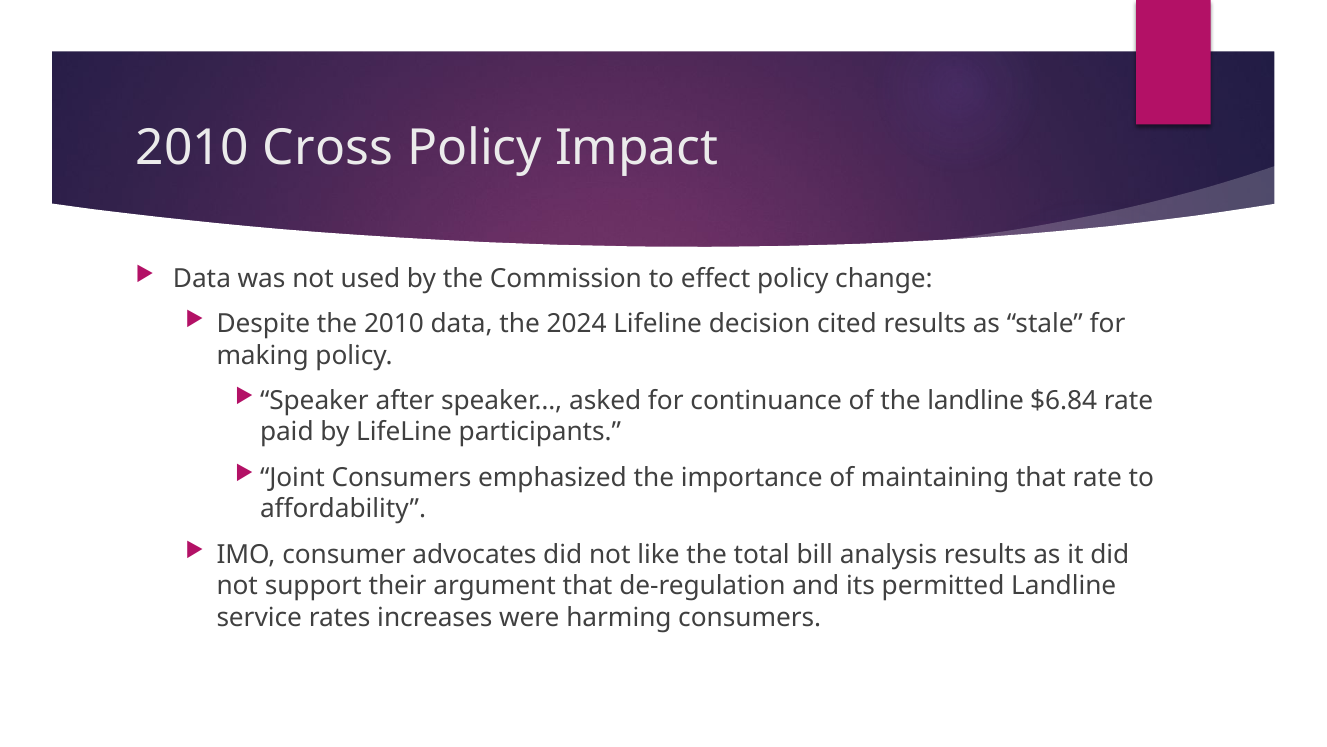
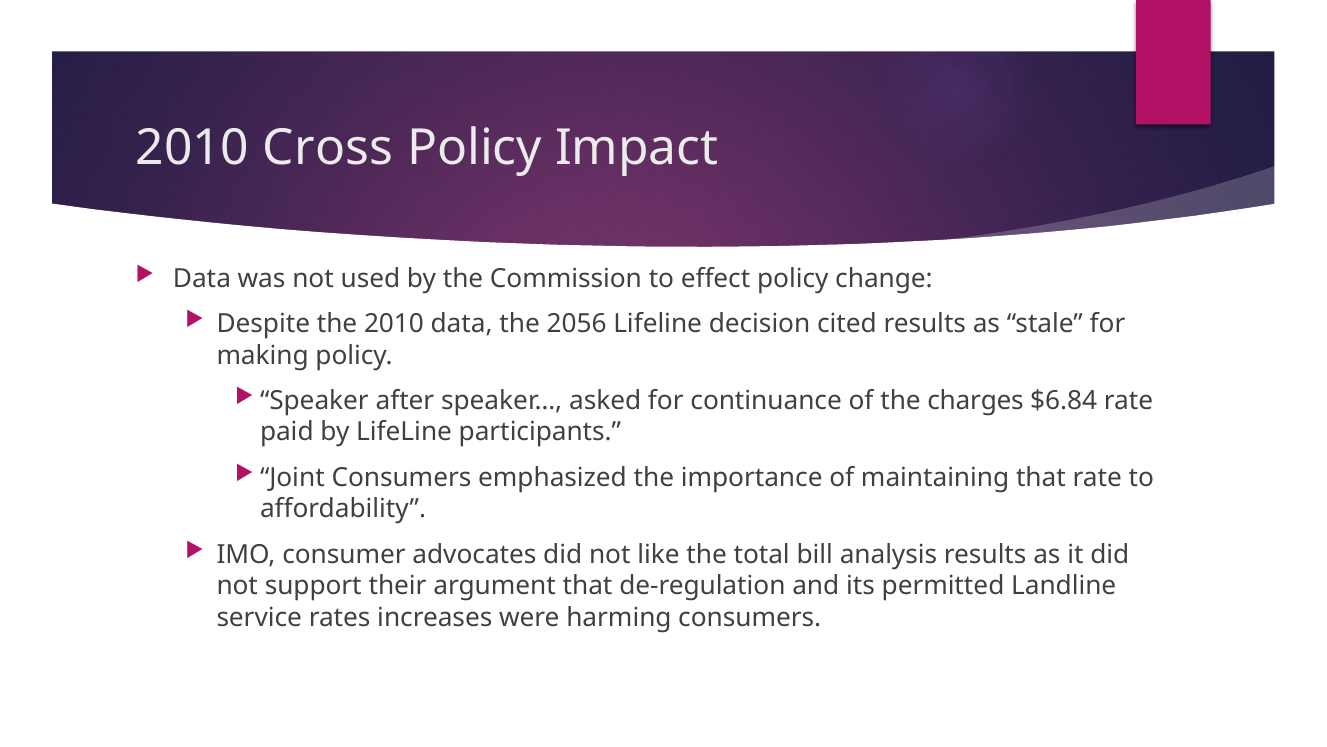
2024: 2024 -> 2056 (577, 324)
the landline: landline -> charges (976, 400)
